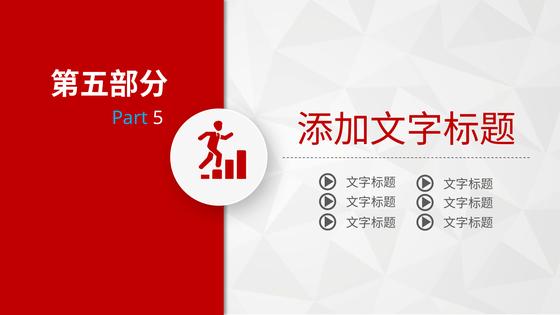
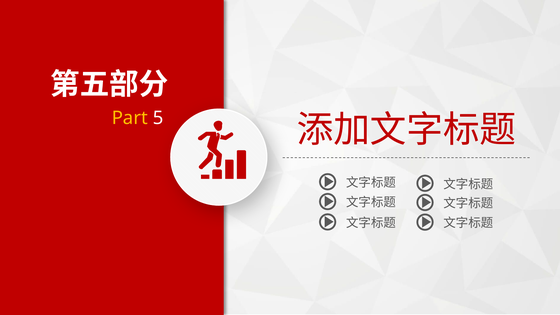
Part colour: light blue -> yellow (130, 118)
